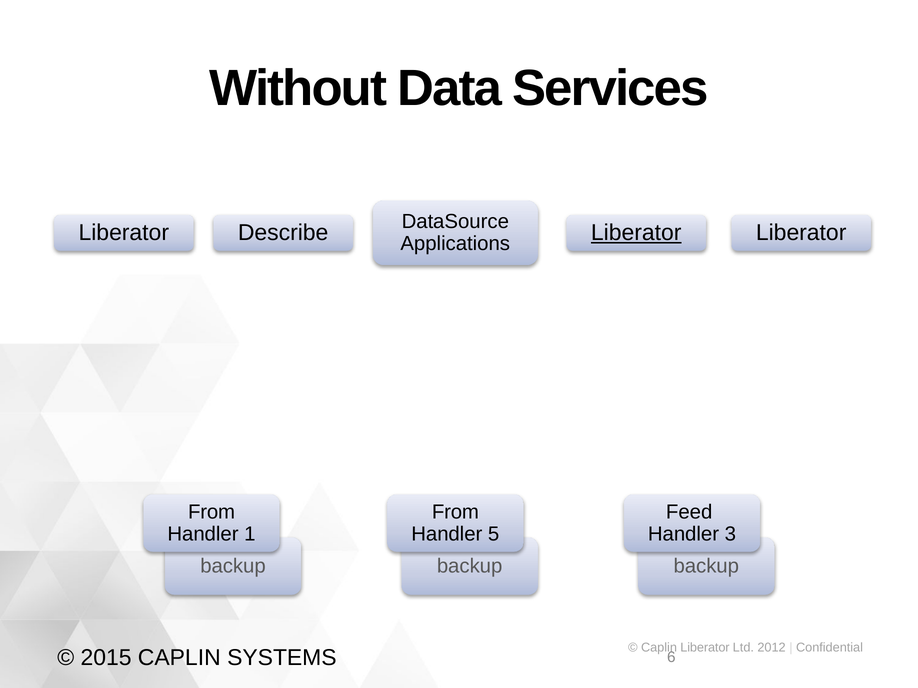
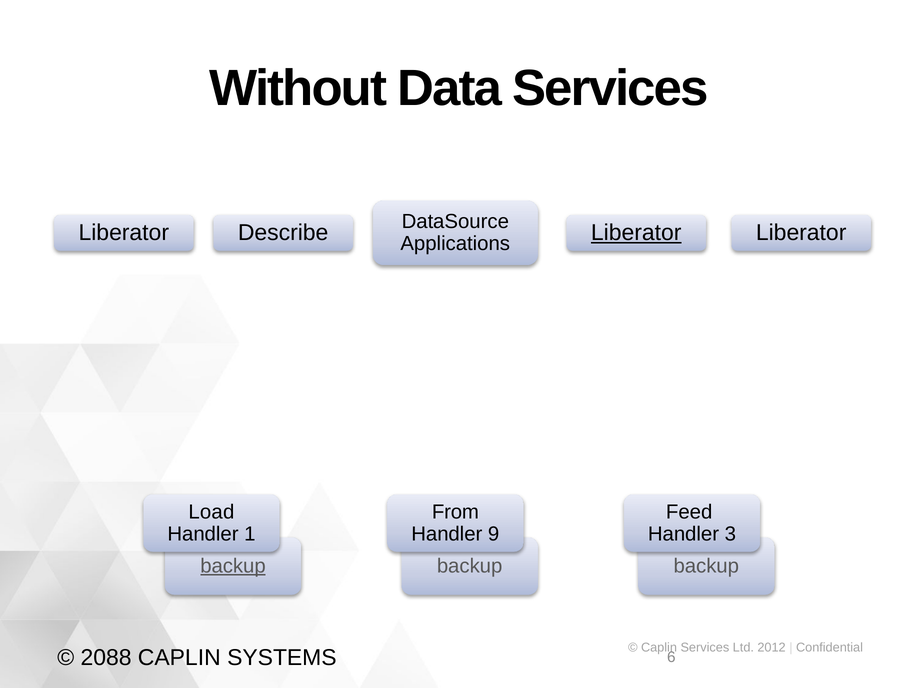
From: From -> Load (211, 512)
5: 5 -> 9 (494, 534)
backup underline: none -> present (233, 566)
Caplin Liberator: Liberator -> Services (705, 648)
2015: 2015 -> 2088 (106, 658)
